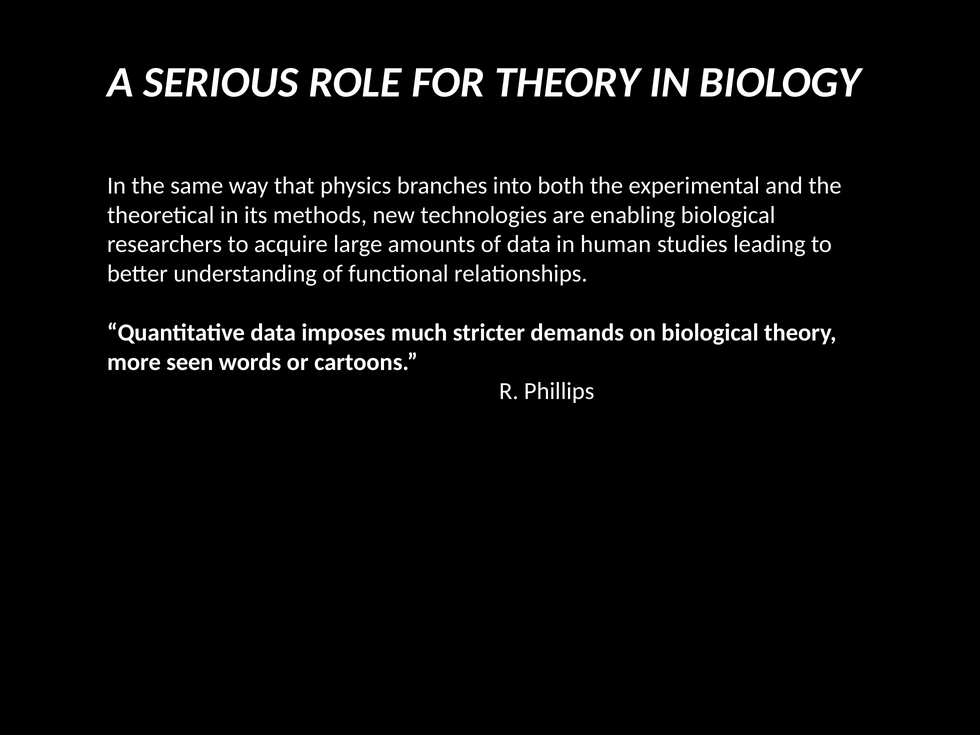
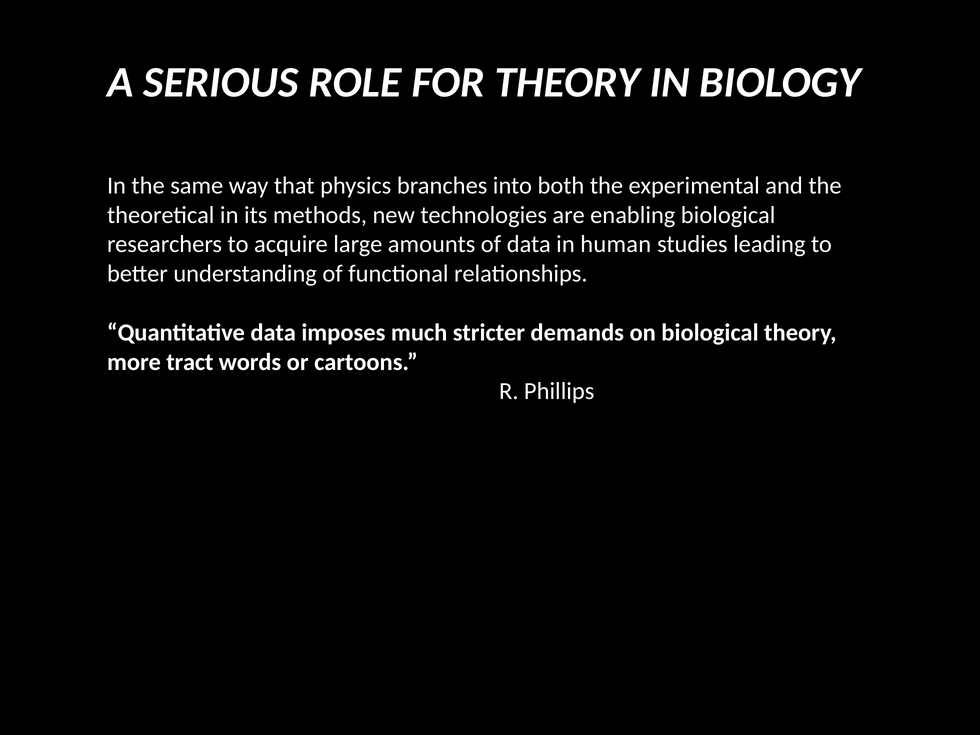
seen: seen -> tract (190, 362)
